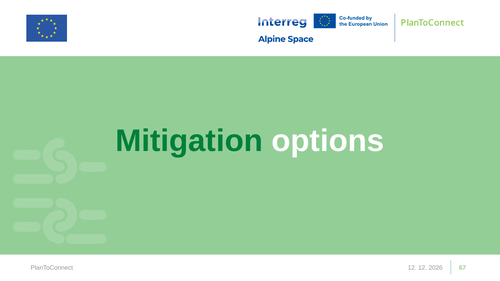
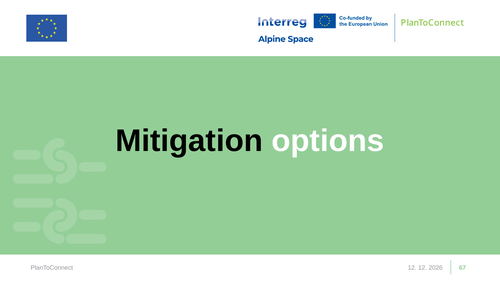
Mitigation colour: green -> black (189, 141)
